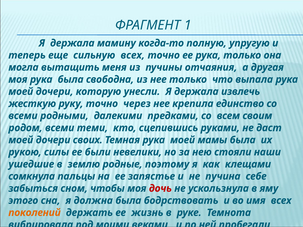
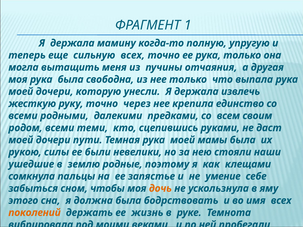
своих: своих -> пути (88, 140)
пучина: пучина -> умение (223, 176)
дочь colour: red -> orange (160, 189)
